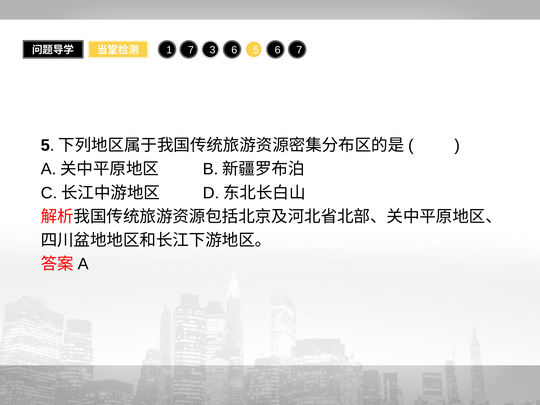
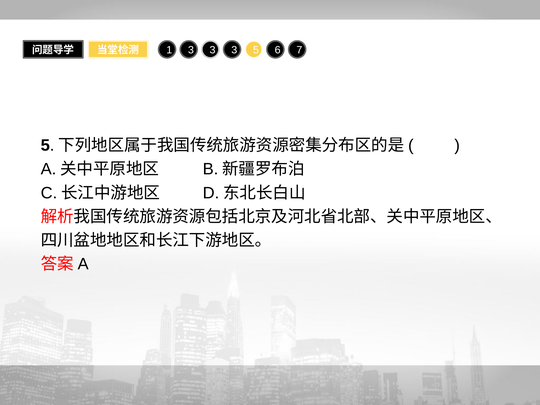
1 7: 7 -> 3 (191, 50)
6: 6 -> 3 (234, 50)
